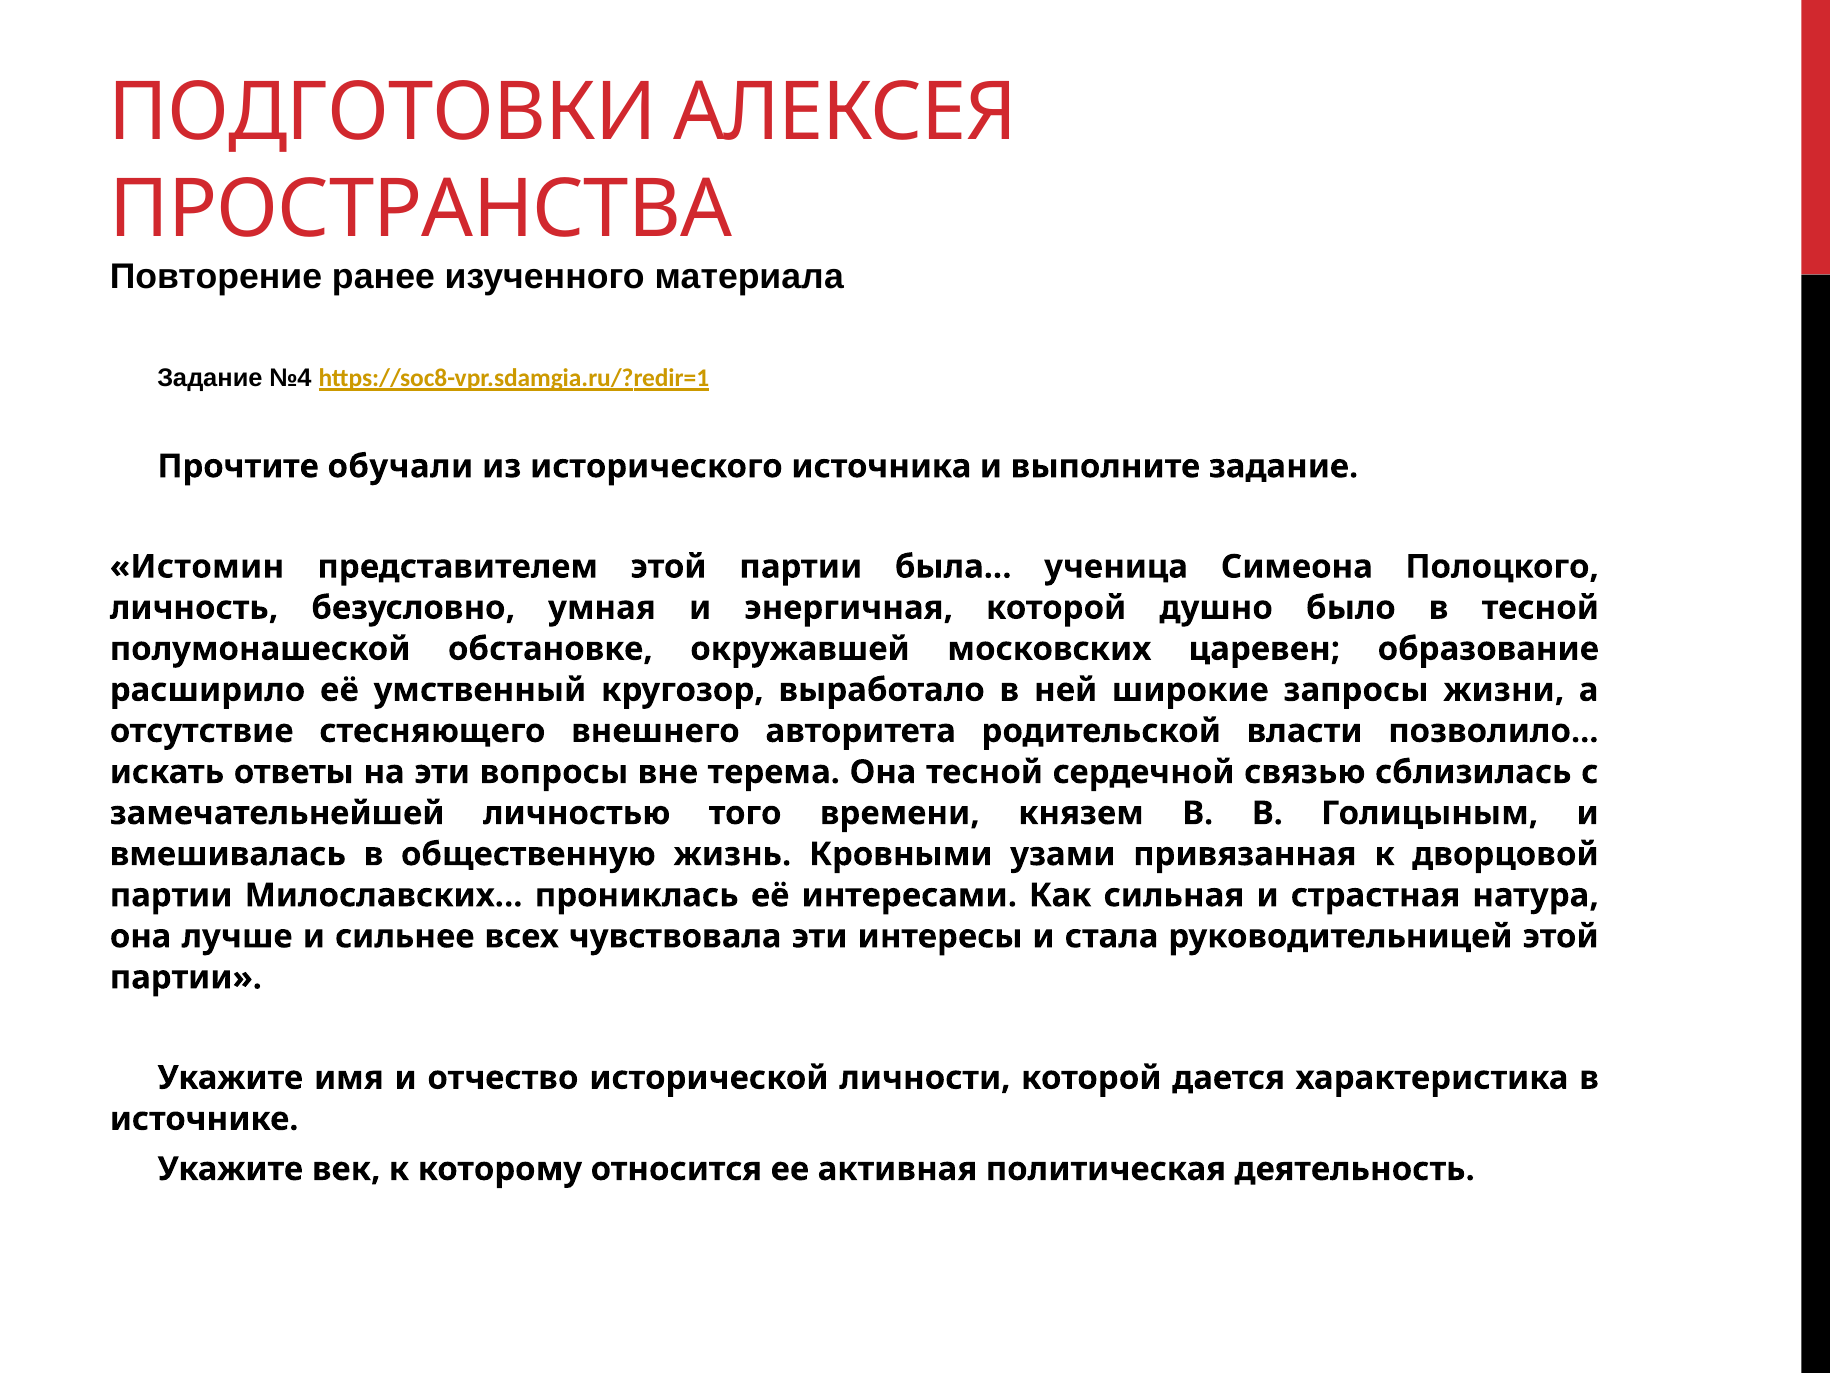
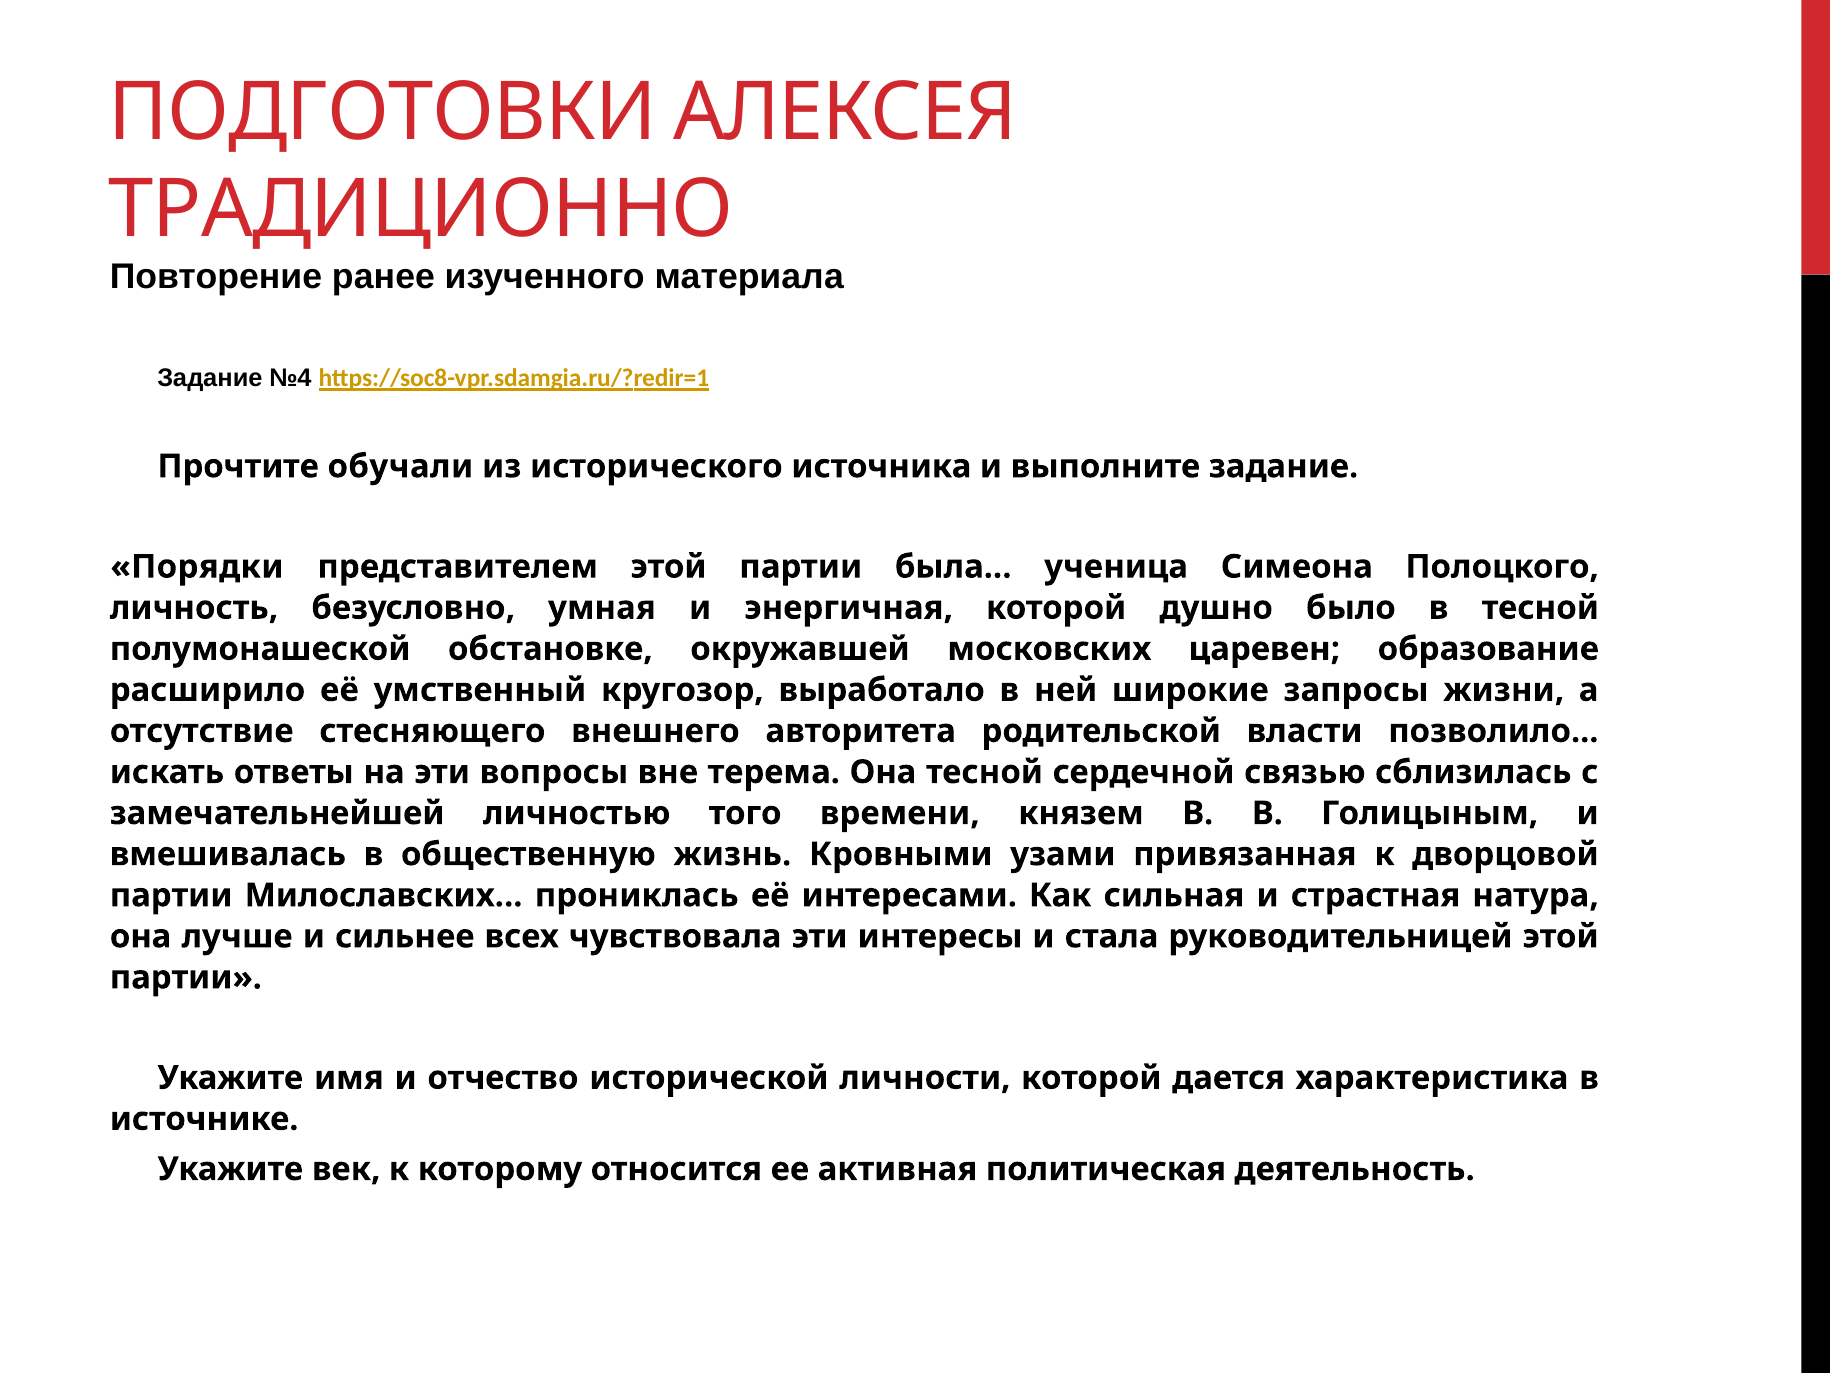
ПРОСТРАНСТВА: ПРОСТРАНСТВА -> ТРАДИЦИОННО (421, 210)
Истомин: Истомин -> Порядки (197, 567)
